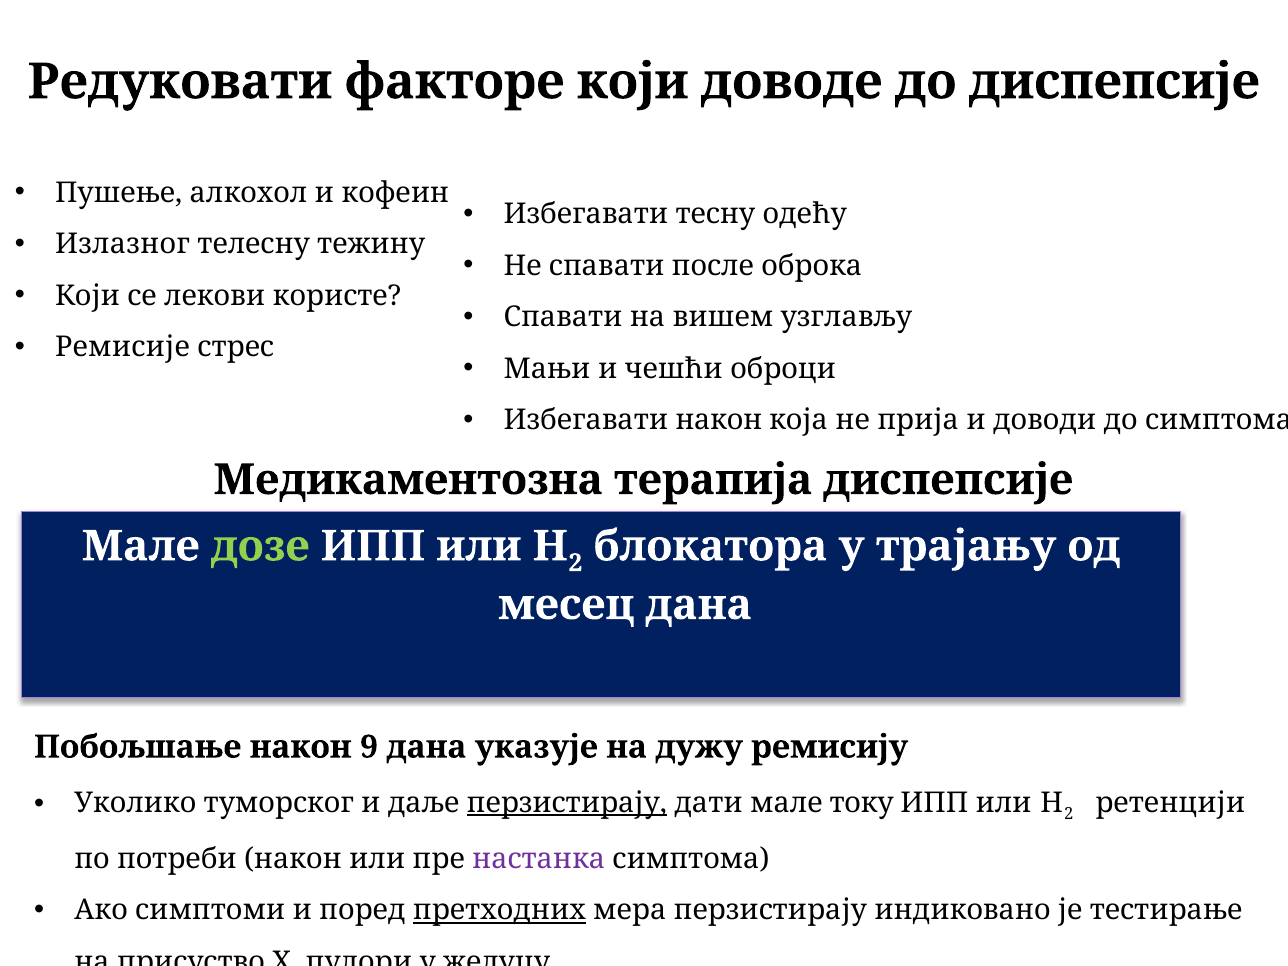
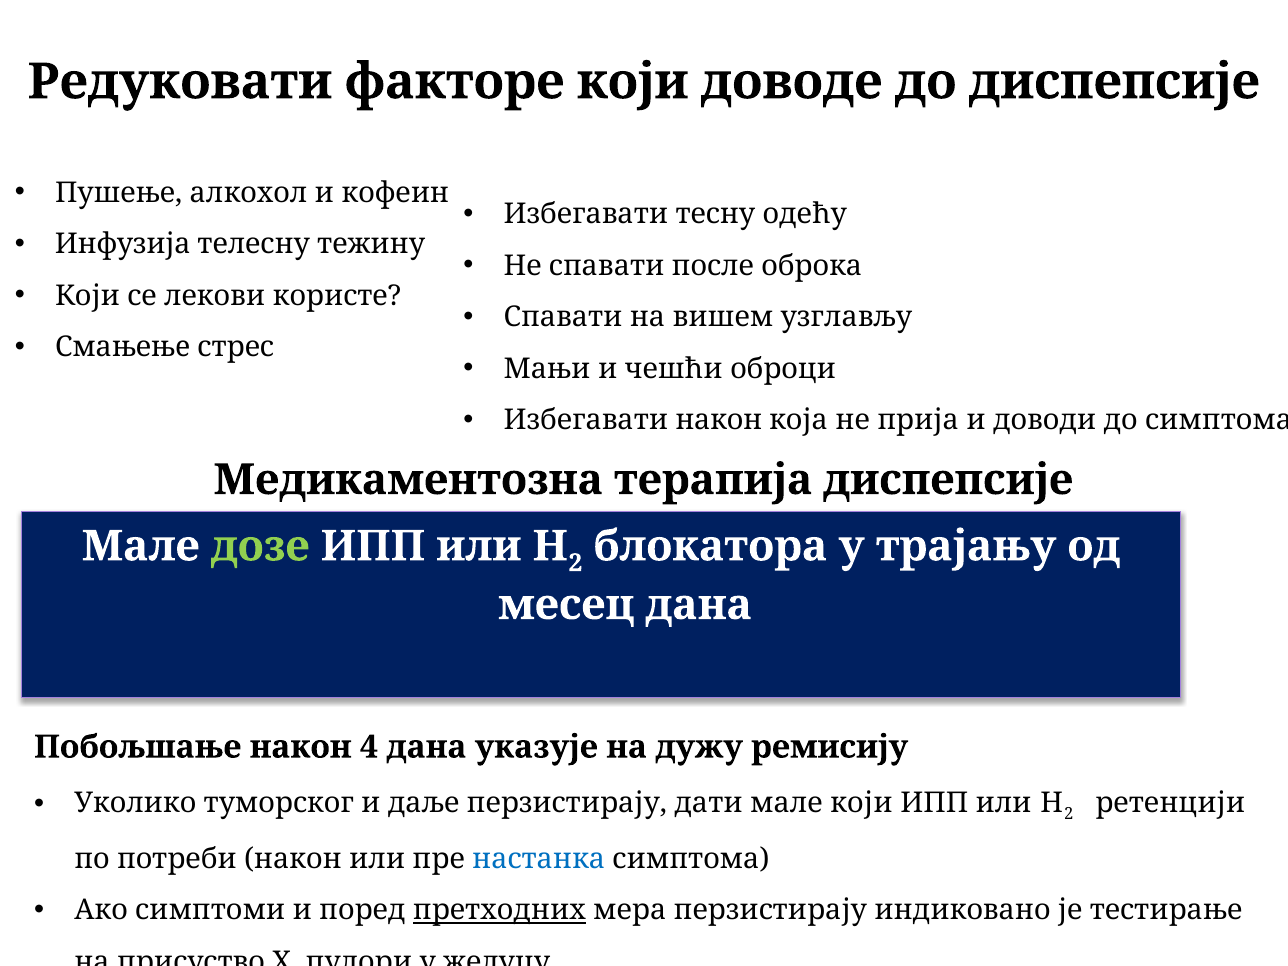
Излазног: Излазног -> Инфузија (123, 244)
Ремисије: Ремисије -> Смањењe (123, 347)
9: 9 -> 4 (369, 747)
перзистирају underline: present -> none (567, 803)
мале току: току -> који (861, 803)
настанка colour: purple -> blue (539, 859)
